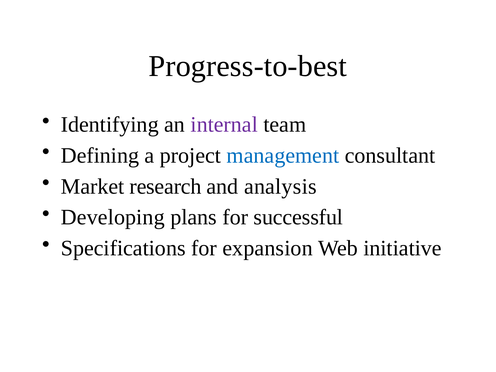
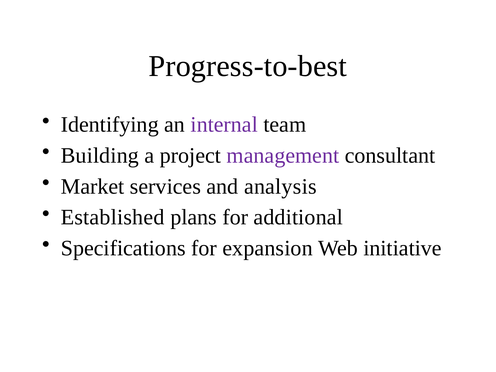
Defining: Defining -> Building (100, 156)
management colour: blue -> purple (283, 156)
research: research -> services (165, 186)
Developing: Developing -> Established (113, 217)
successful: successful -> additional (298, 217)
